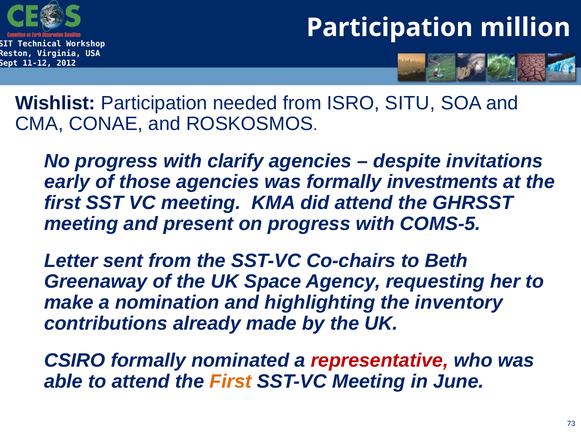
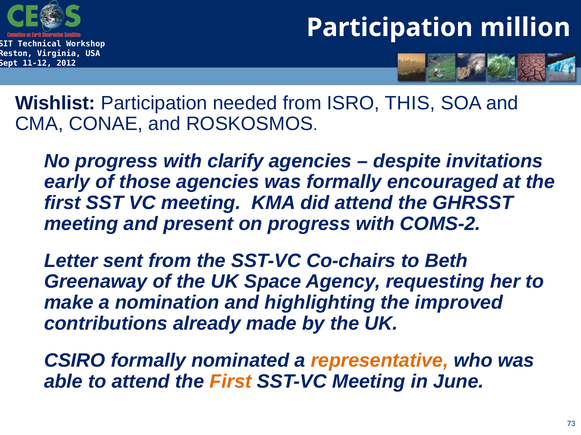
SITU: SITU -> THIS (410, 103)
investments: investments -> encouraged (442, 182)
COMS-5: COMS-5 -> COMS-2 (440, 224)
inventory: inventory -> improved (459, 303)
representative colour: red -> orange (380, 361)
